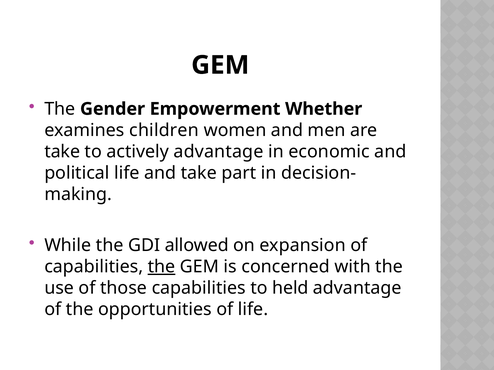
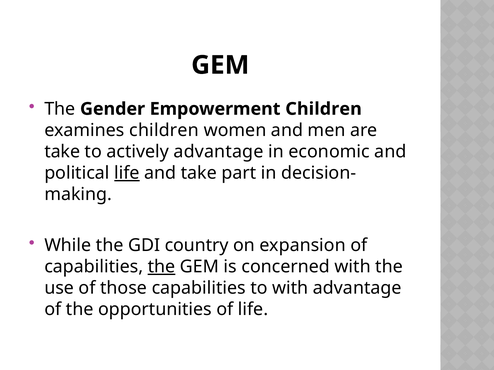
Empowerment Whether: Whether -> Children (324, 109)
life underline: none -> present (127, 173)
allowed: allowed -> country (197, 246)
to held: held -> with (290, 288)
